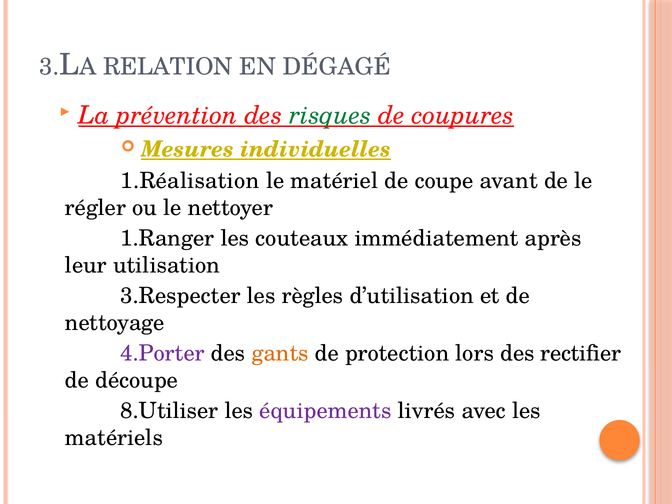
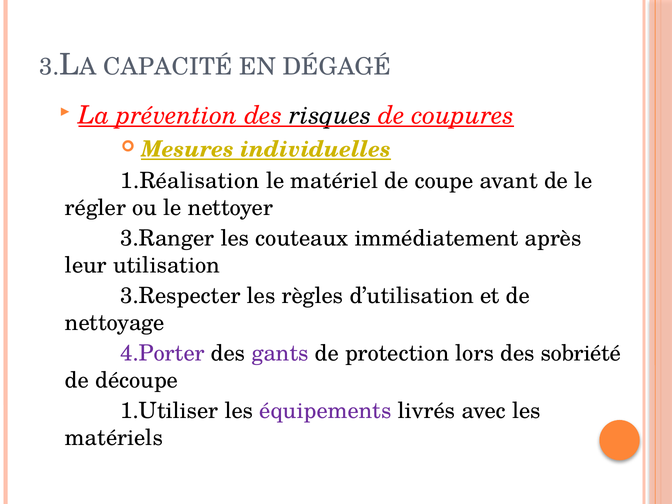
RELATION: RELATION -> CAPACITÉ (168, 67)
risques colour: green -> black (330, 115)
1.Ranger: 1.Ranger -> 3.Ranger (167, 239)
gants colour: orange -> purple (280, 354)
rectifier: rectifier -> sobriété (581, 354)
8.Utiliser: 8.Utiliser -> 1.Utiliser (169, 411)
